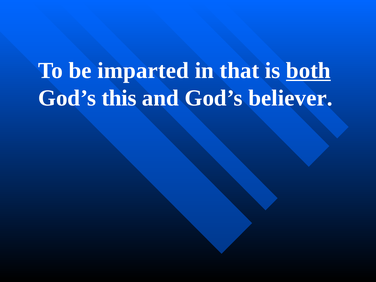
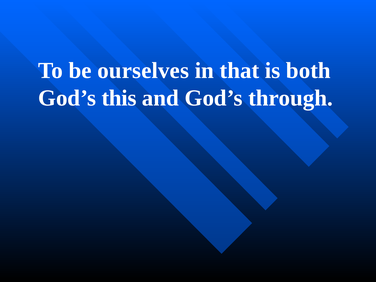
imparted: imparted -> ourselves (143, 70)
both underline: present -> none (308, 70)
believer: believer -> through (291, 98)
